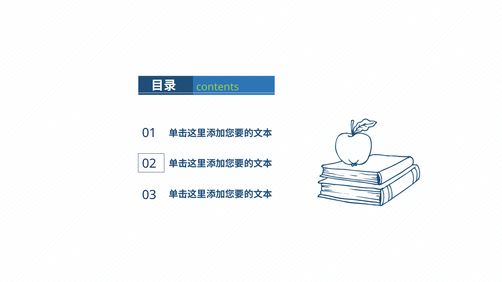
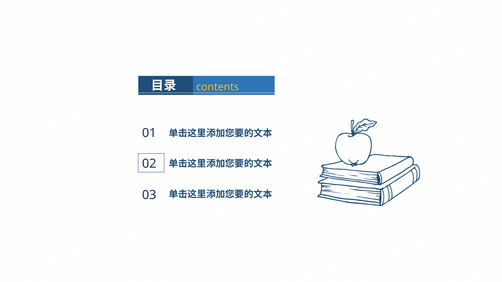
contents colour: light green -> yellow (218, 87)
